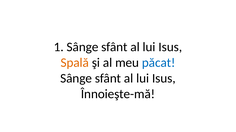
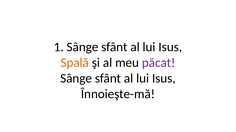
păcat colour: blue -> purple (159, 63)
